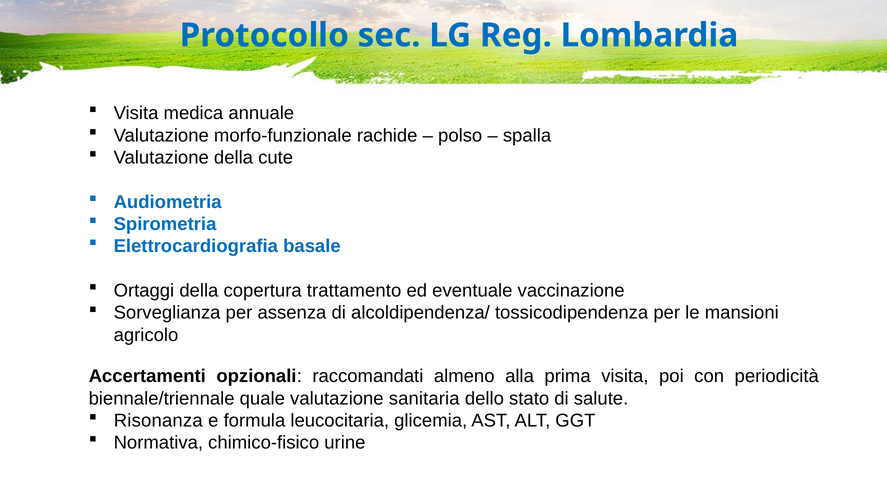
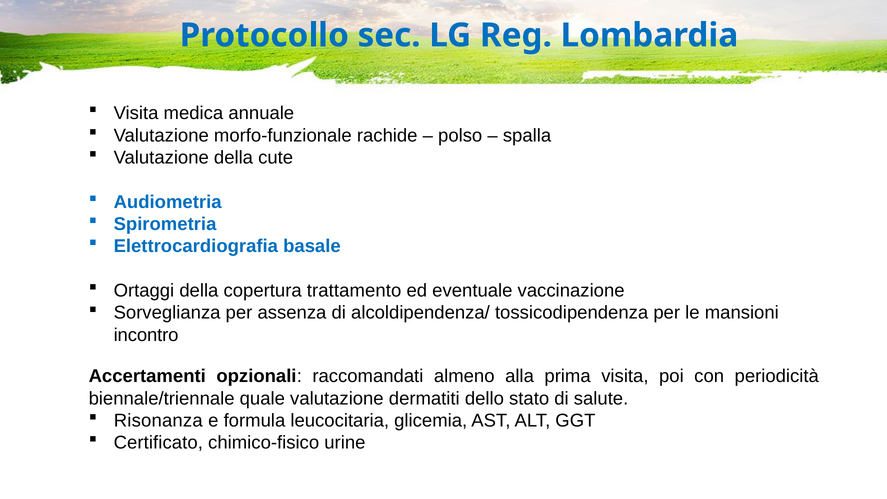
agricolo: agricolo -> incontro (146, 335)
sanitaria: sanitaria -> dermatiti (424, 398)
Normativa: Normativa -> Certificato (158, 443)
